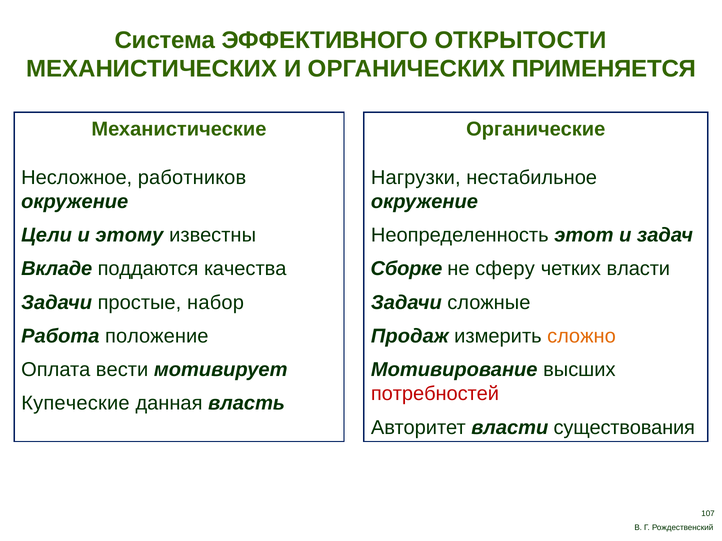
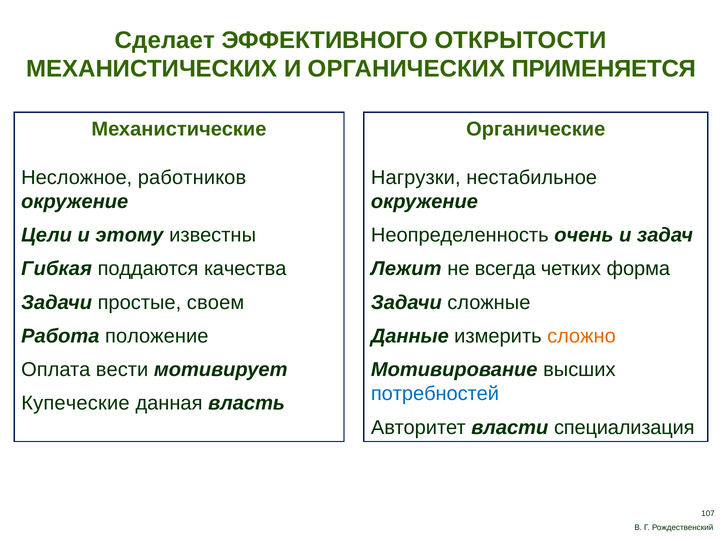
Система: Система -> Сделает (165, 40)
этот: этот -> очень (584, 235)
Вкладе: Вкладе -> Гибкая (57, 269)
Сборке: Сборке -> Лежит (406, 269)
сферу: сферу -> всегда (505, 269)
четких власти: власти -> форма (638, 269)
набор: набор -> своем (216, 303)
Продаж: Продаж -> Данные (410, 336)
потребностей colour: red -> blue (435, 394)
существования: существования -> специализация (624, 428)
